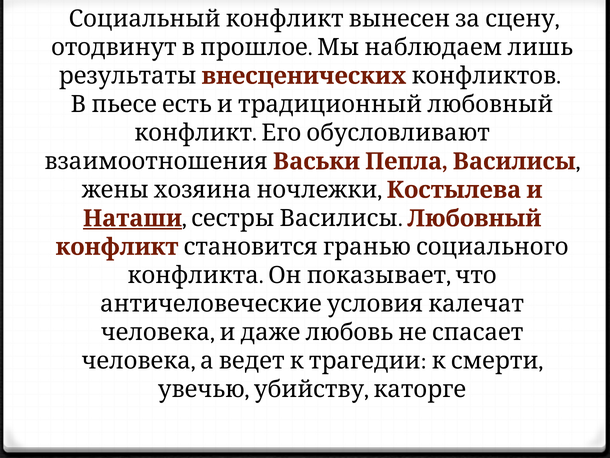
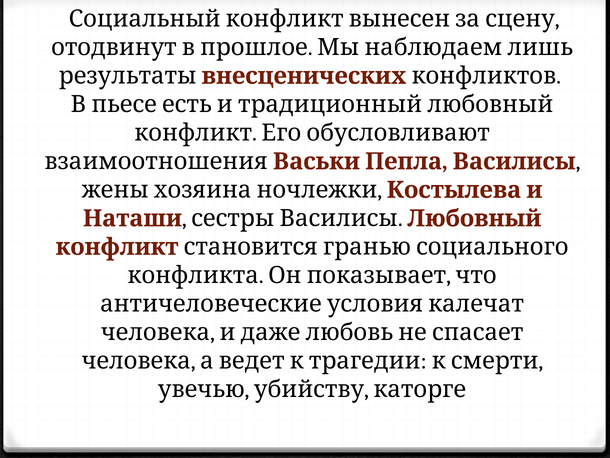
Наташи underline: present -> none (132, 218)
